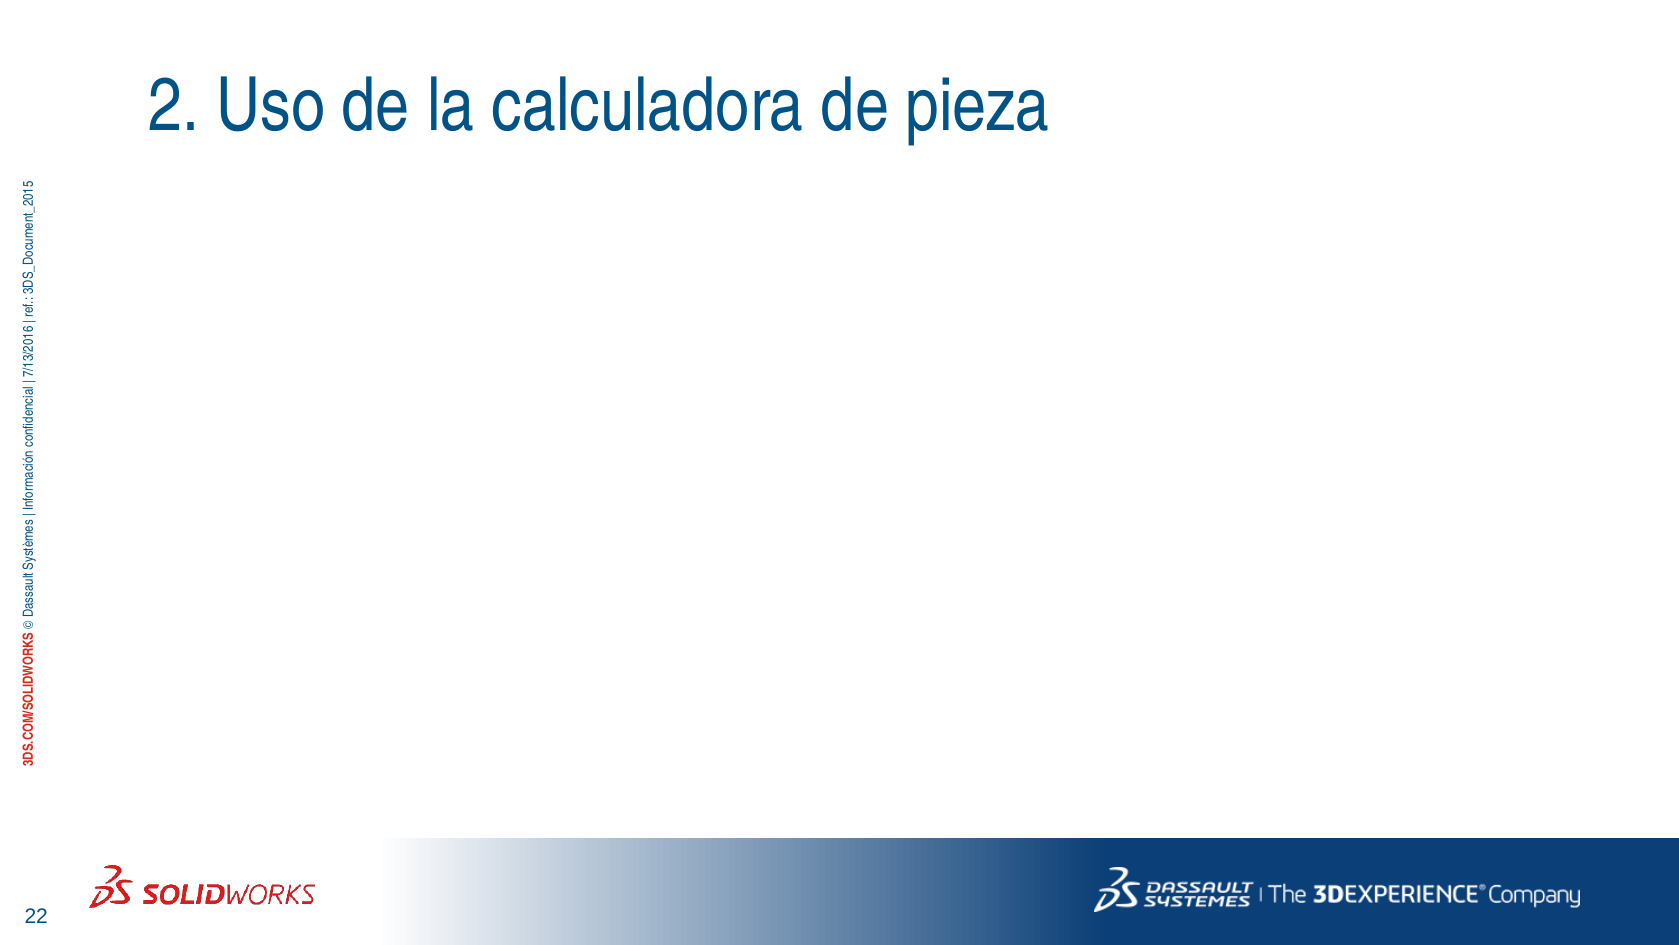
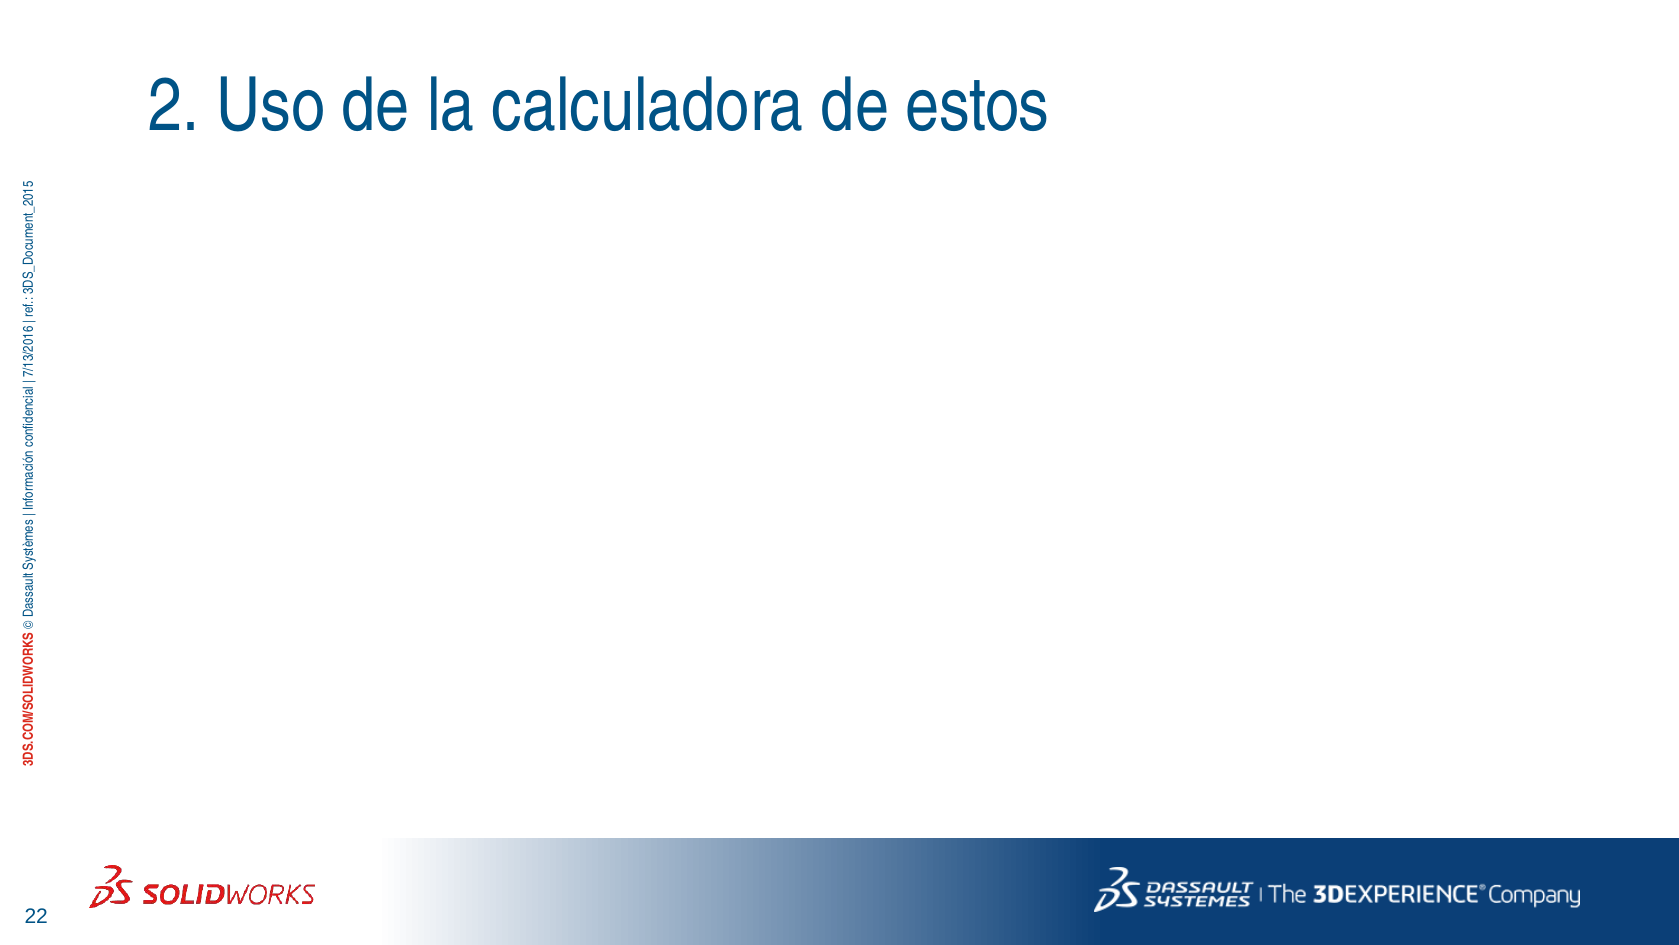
pieza: pieza -> estos (978, 106)
